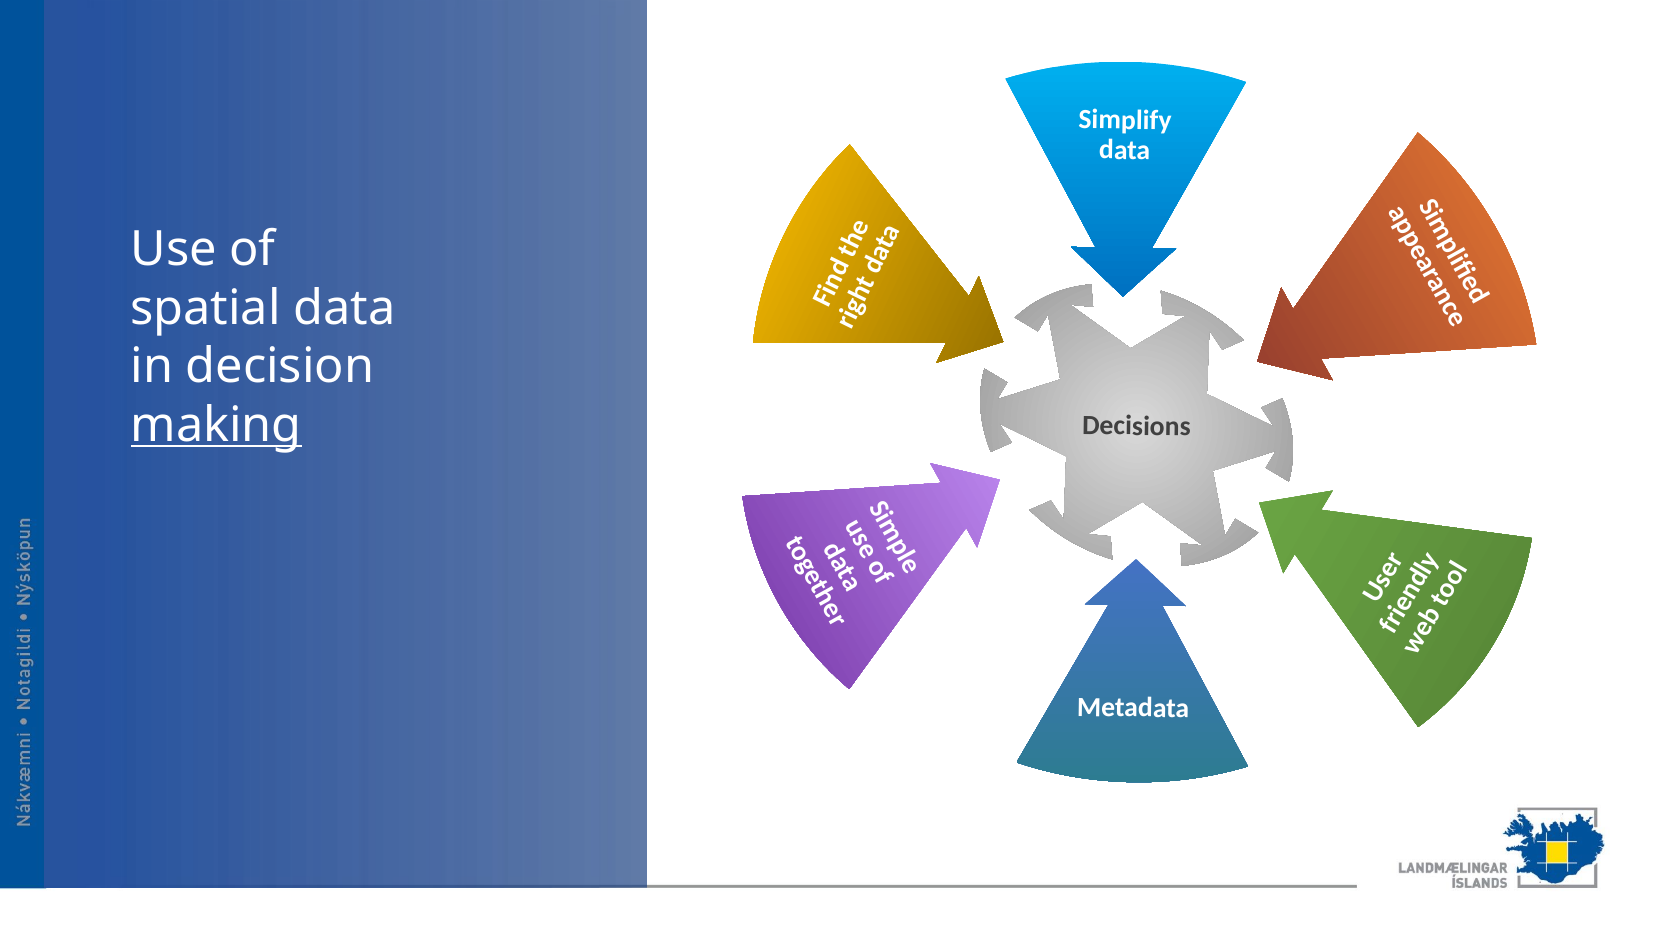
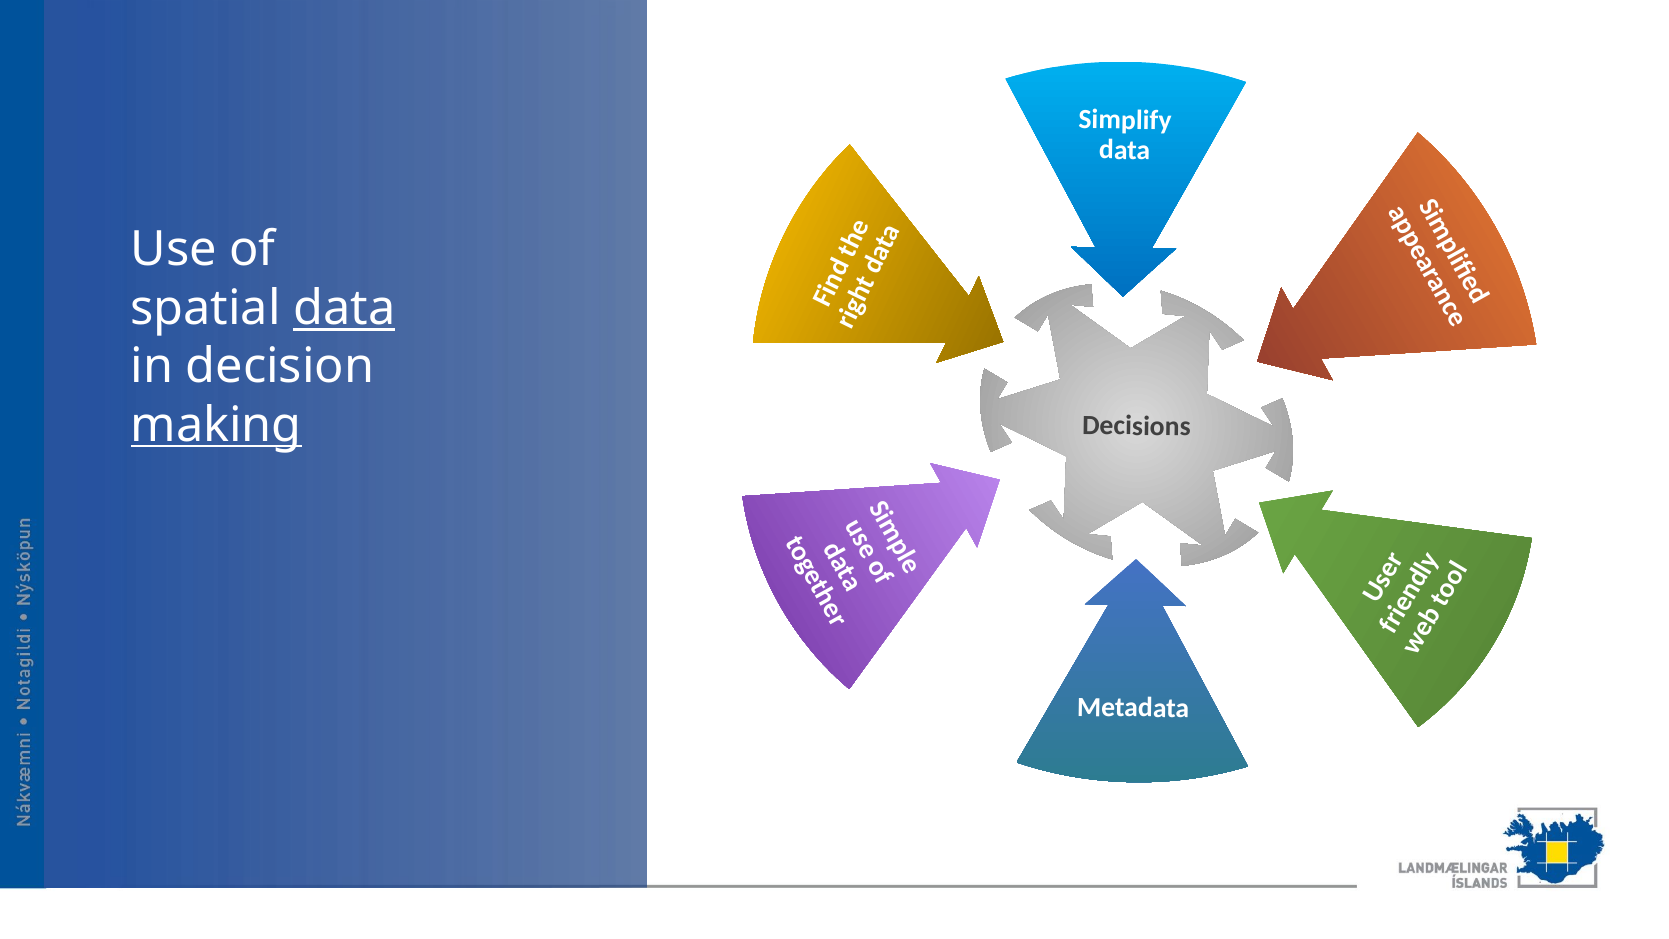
data underline: none -> present (344, 308)
